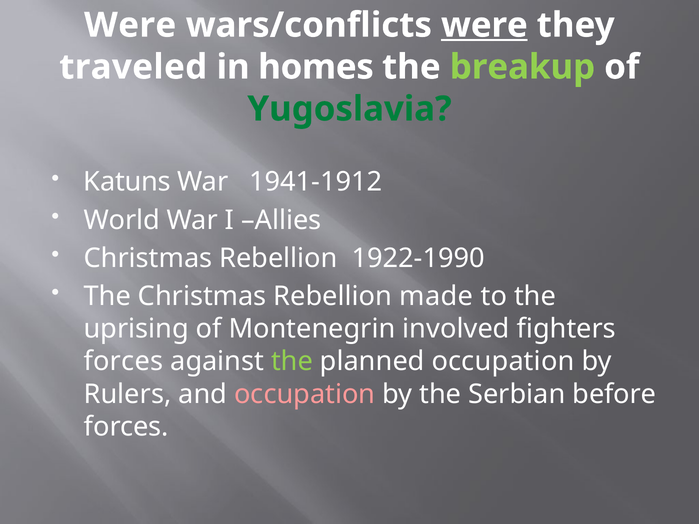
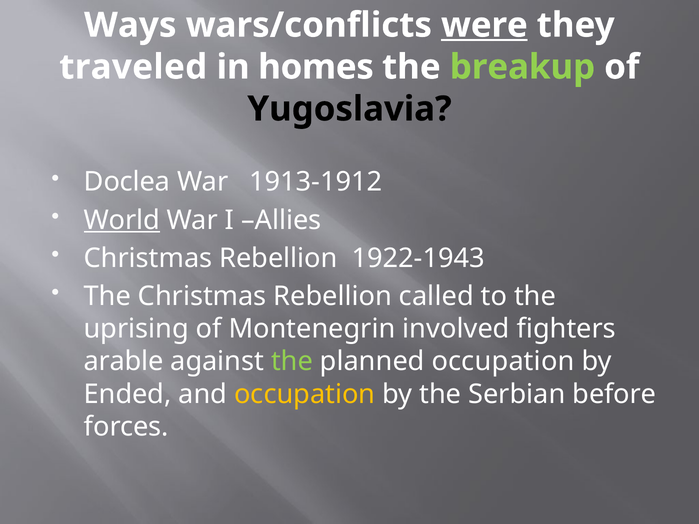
Were: Were -> Ways (130, 25)
Yugoslavia colour: green -> black (349, 109)
Katuns: Katuns -> Doclea (127, 182)
1941-1912: 1941-1912 -> 1913-1912 (316, 182)
World underline: none -> present (122, 220)
1922-1990: 1922-1990 -> 1922-1943 (418, 258)
made: made -> called (436, 296)
forces: forces -> arable (124, 362)
Rulers: Rulers -> Ended (128, 394)
occupation colour: pink -> yellow (305, 394)
